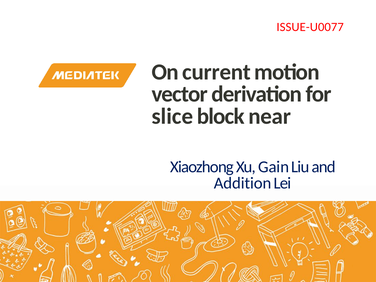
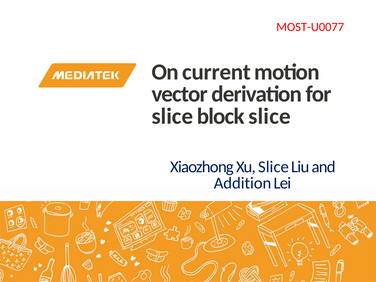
ISSUE-U0077: ISSUE-U0077 -> MOST-U0077 (310, 27)
block near: near -> slice (269, 116)
Xu Gain: Gain -> Slice (274, 167)
